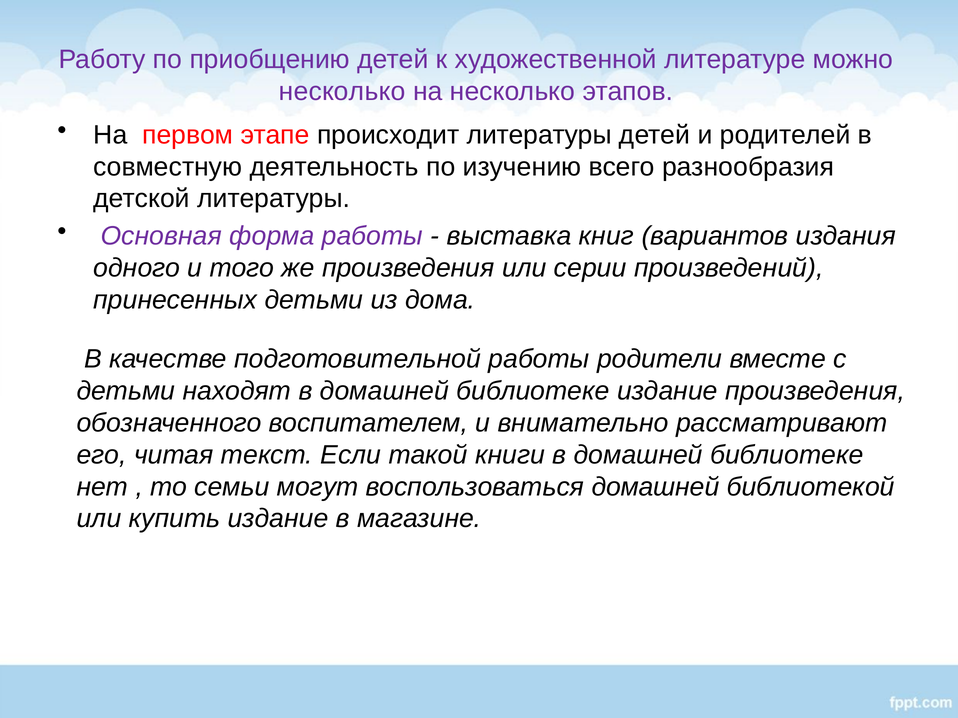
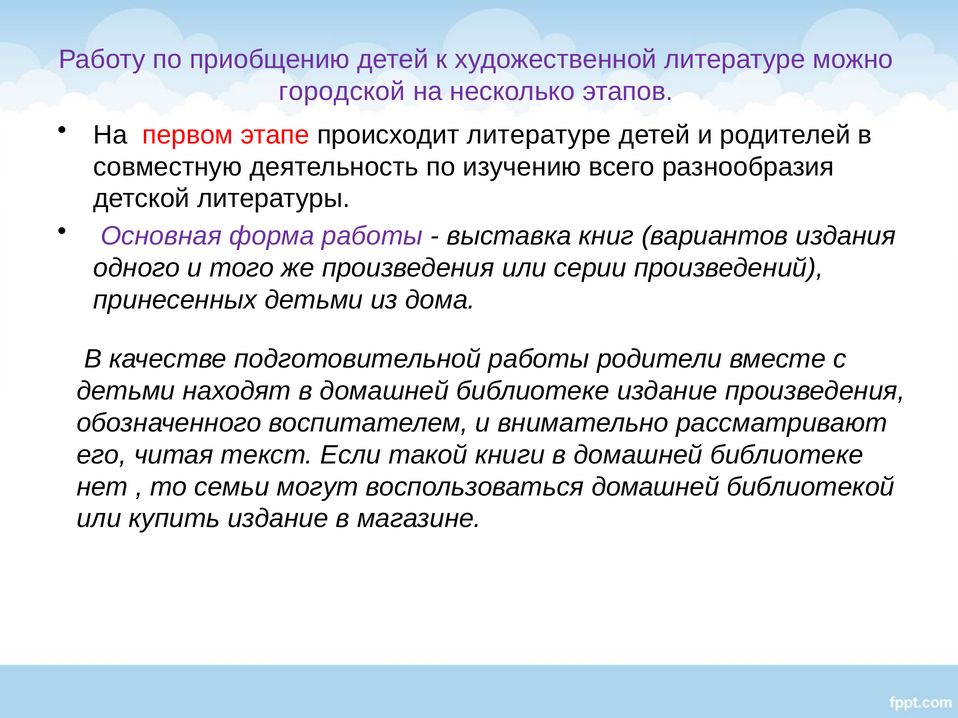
несколько: несколько -> городской (342, 92)
происходит литературы: литературы -> литературе (539, 135)
